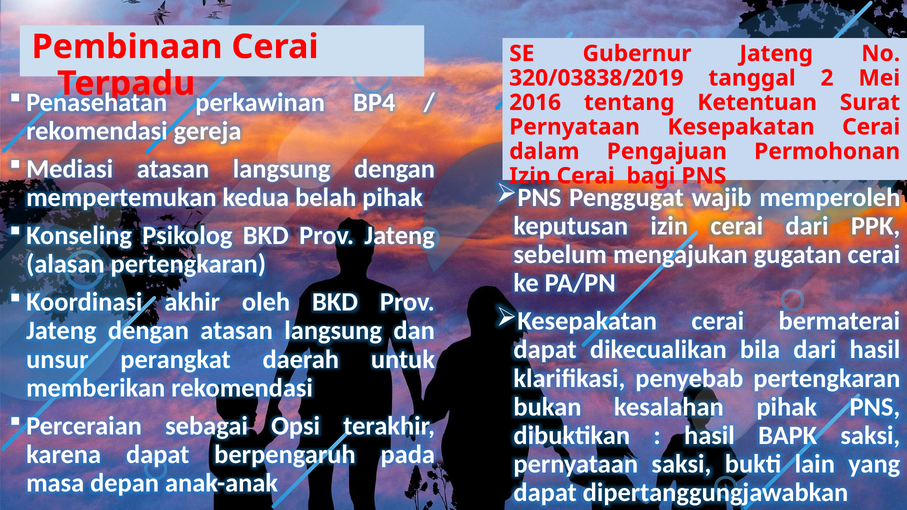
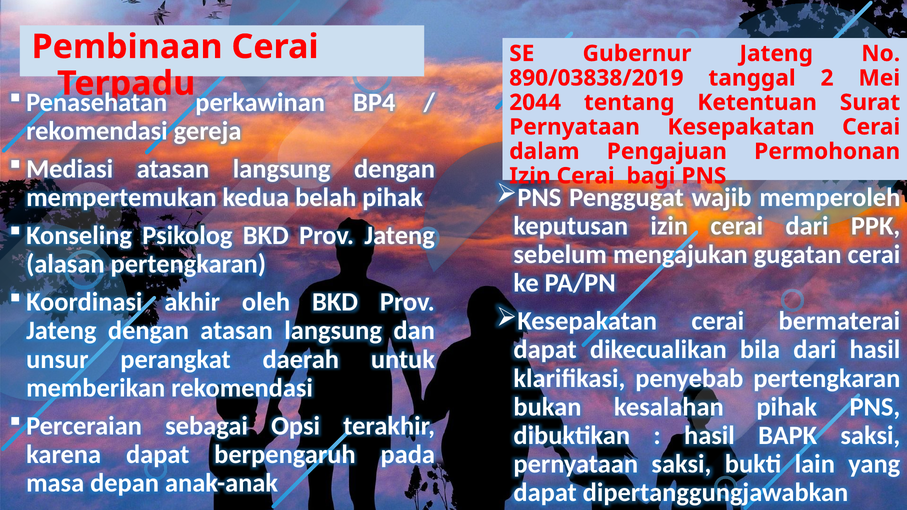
320/03838/2019: 320/03838/2019 -> 890/03838/2019 (596, 78)
2016: 2016 -> 2044 (535, 103)
